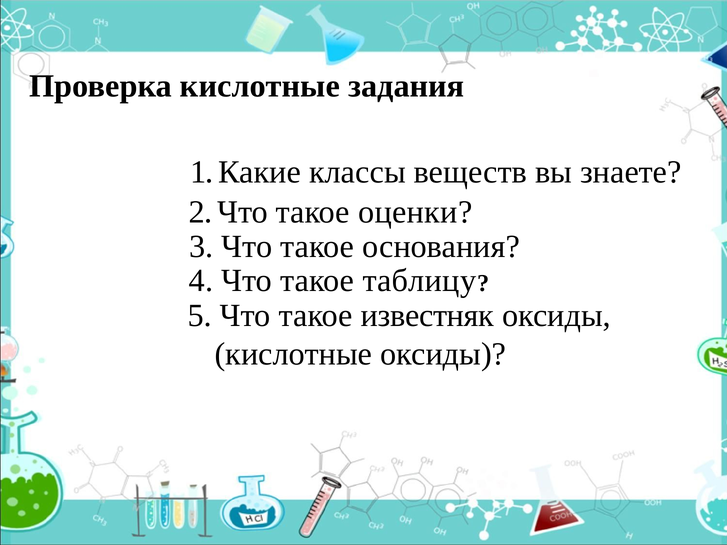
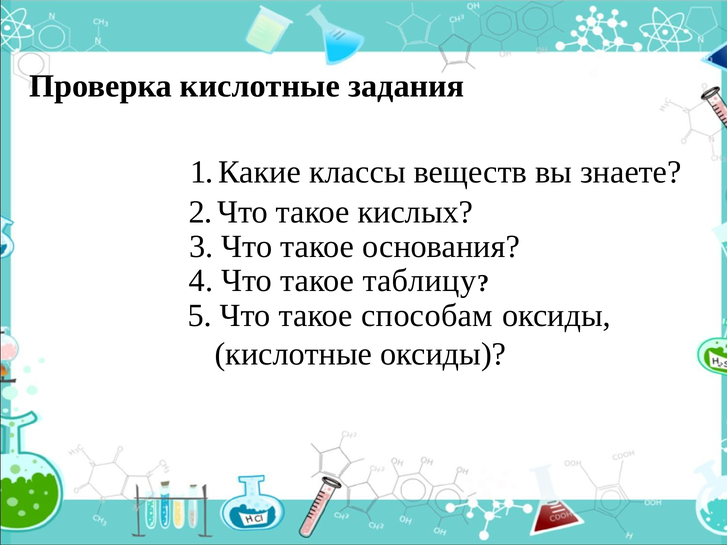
оценки: оценки -> кислых (415, 212)
известняк: известняк -> способам (427, 316)
